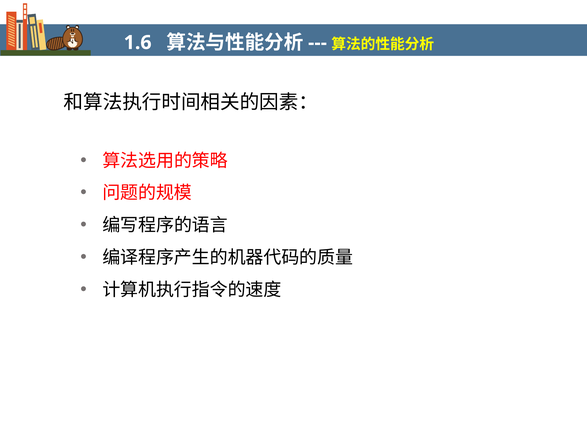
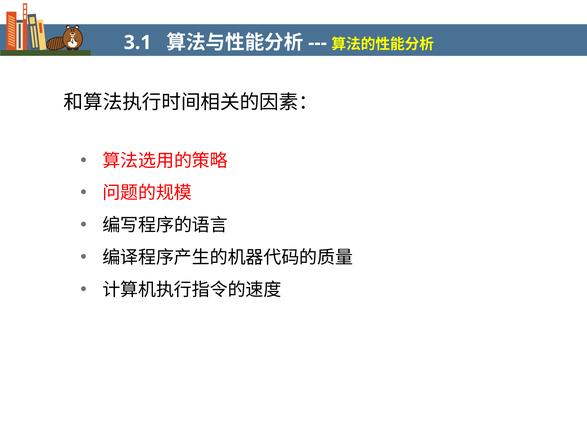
1.6: 1.6 -> 3.1 (138, 43)
